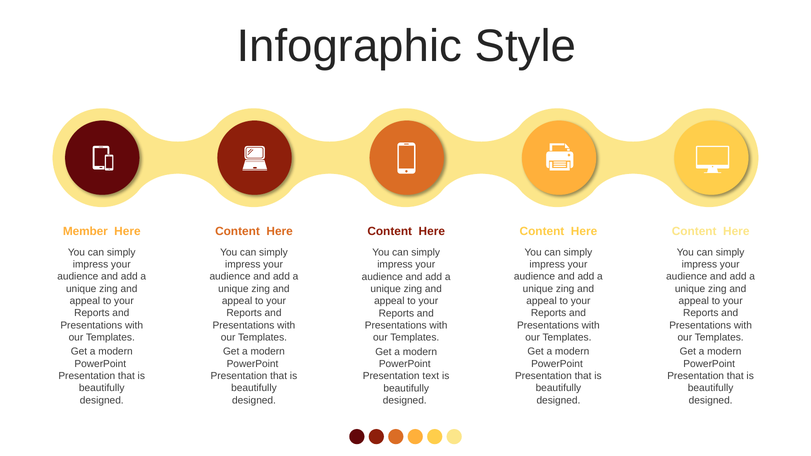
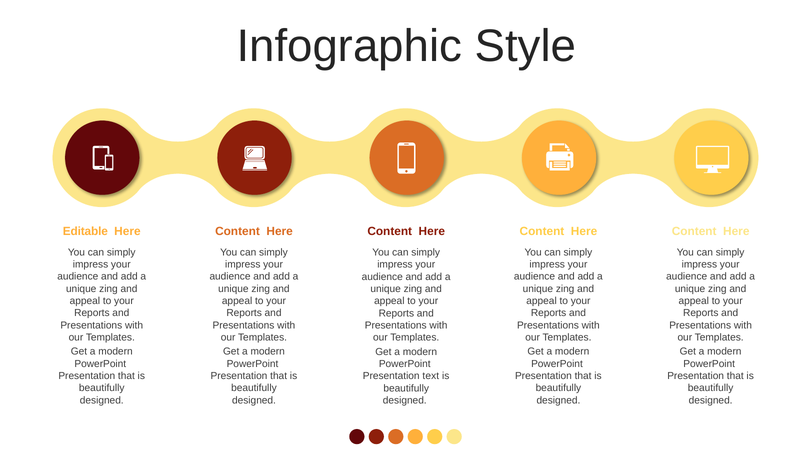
Member: Member -> Editable (85, 231)
